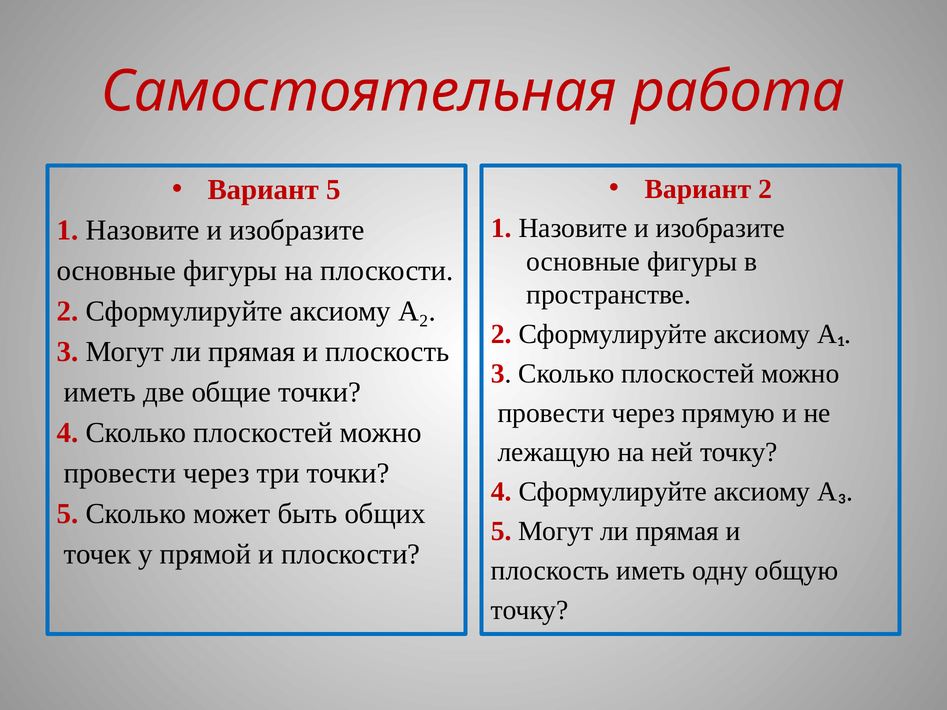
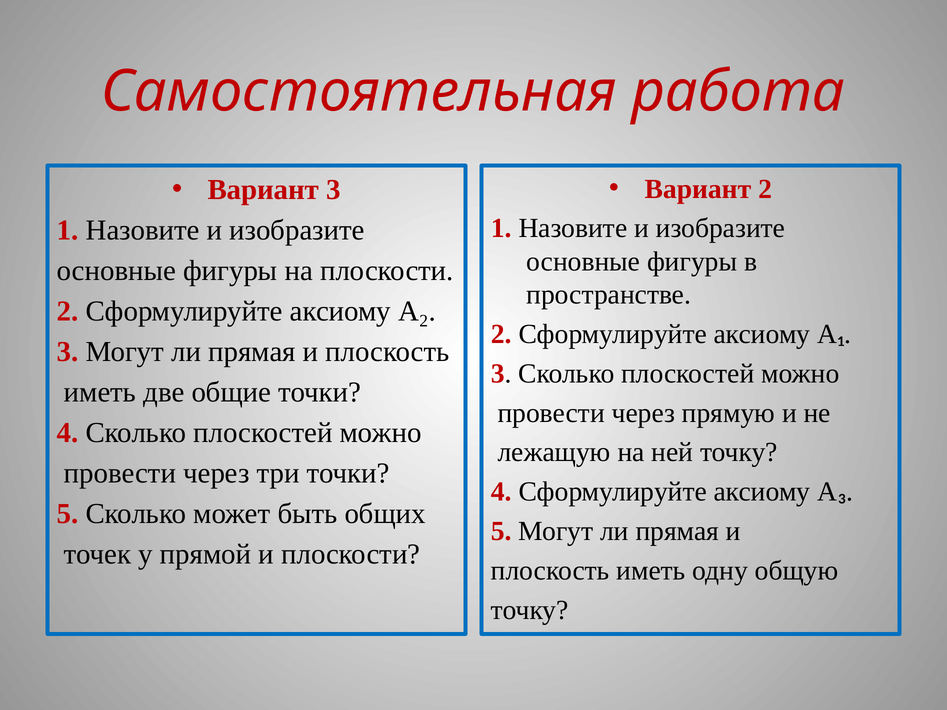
Вариант 5: 5 -> 3 (334, 190)
